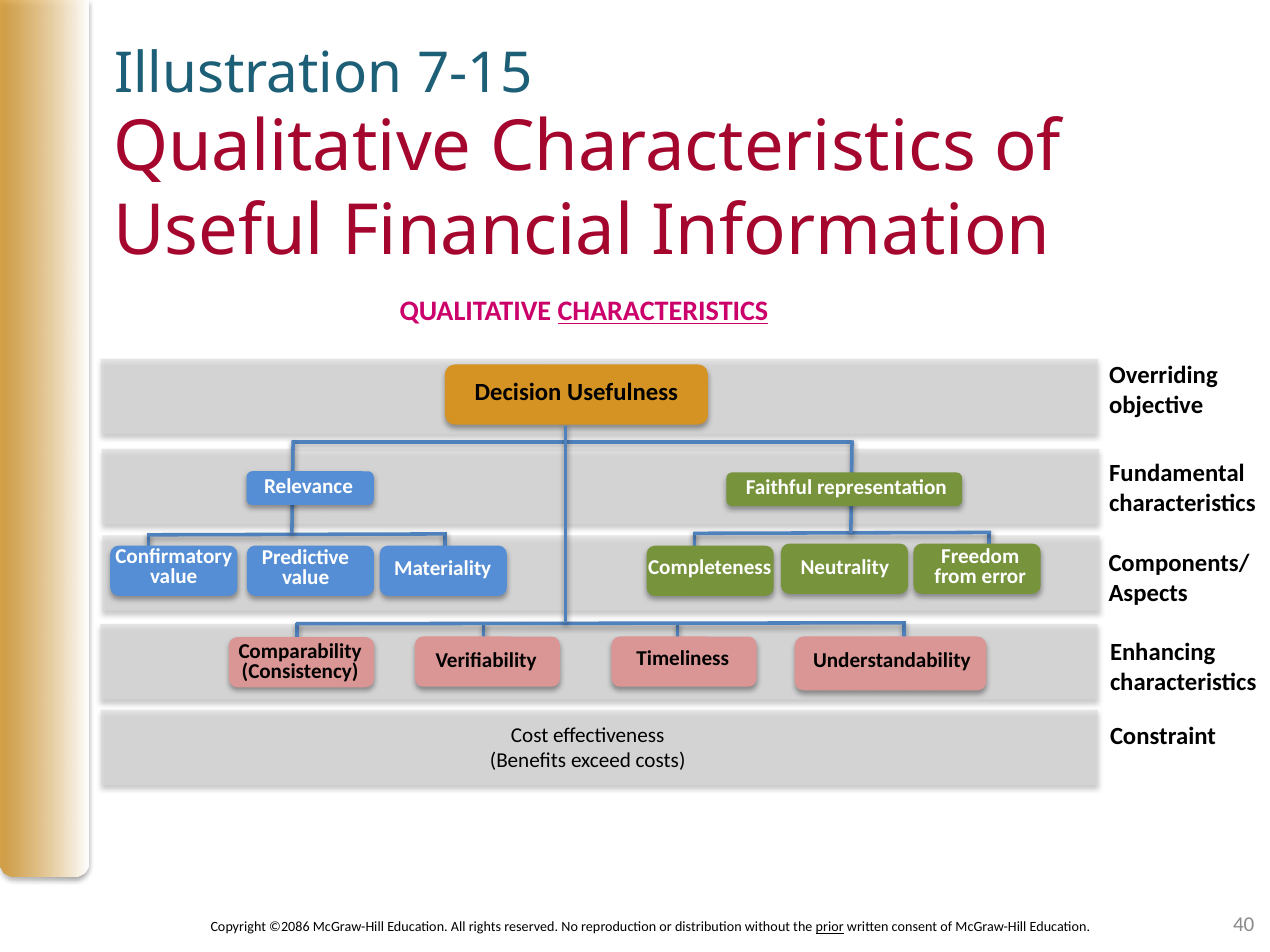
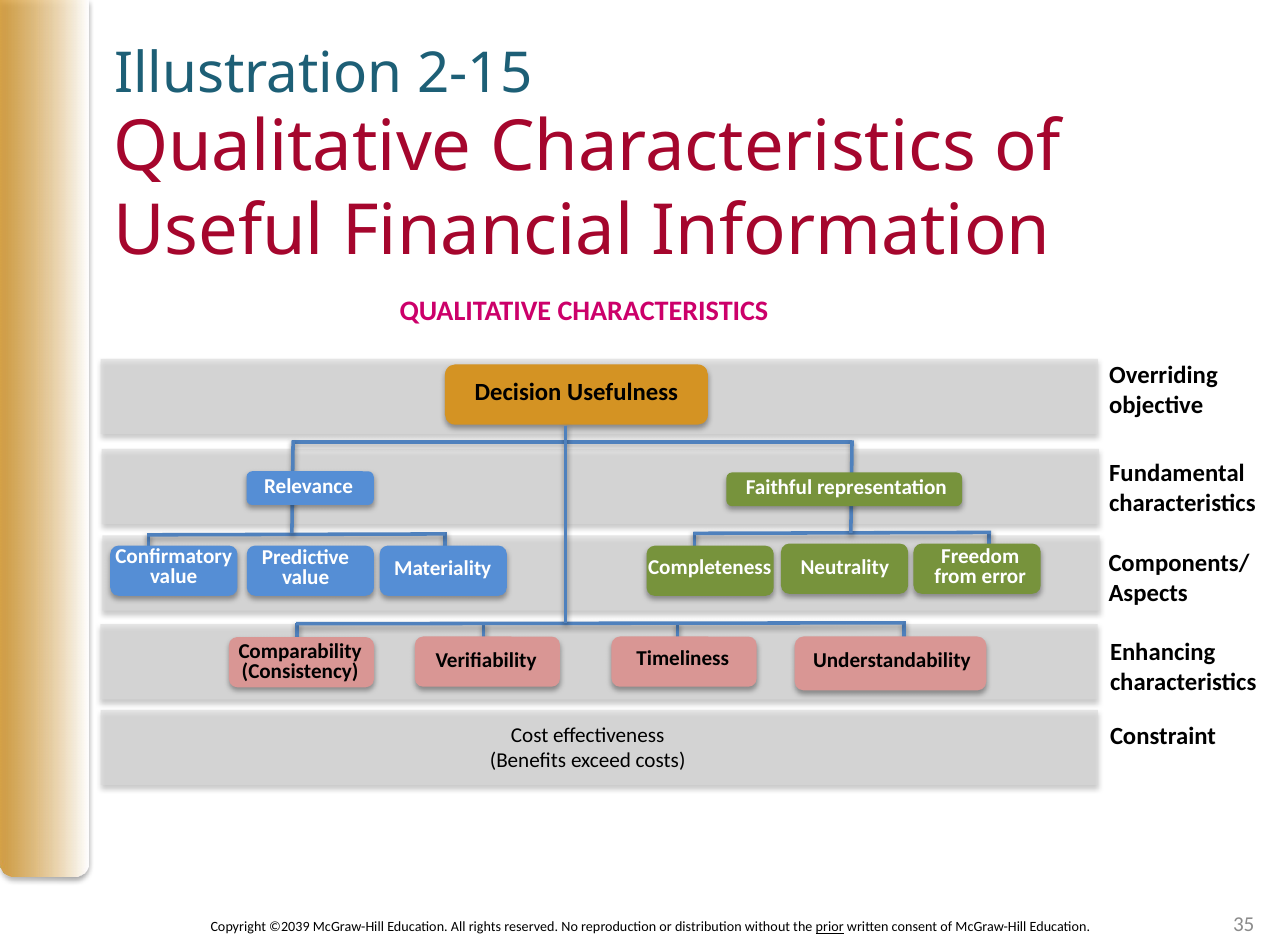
7-15: 7-15 -> 2-15 (475, 74)
CHARACTERISTICS underline: present -> none (663, 311)
©2086: ©2086 -> ©2039 (289, 927)
40: 40 -> 35 (1244, 925)
